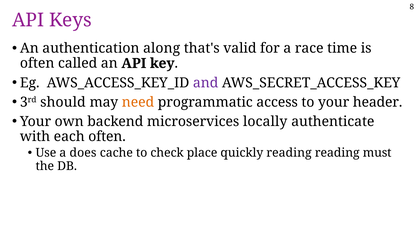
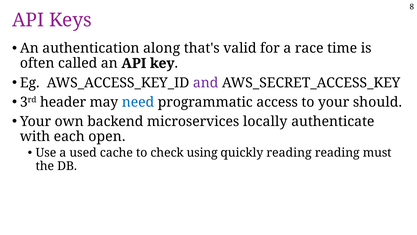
should: should -> header (63, 102)
need colour: orange -> blue (138, 102)
header: header -> should (377, 102)
each often: often -> open (107, 136)
does: does -> used (83, 153)
place: place -> using (202, 153)
